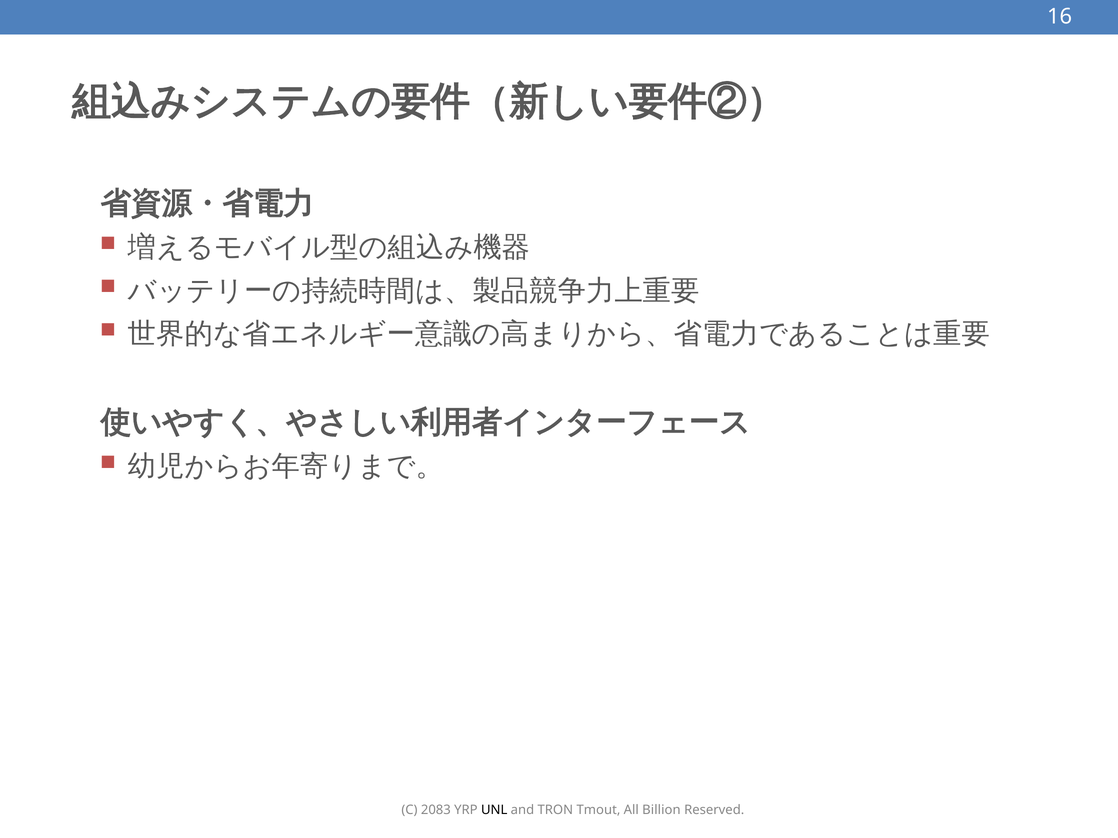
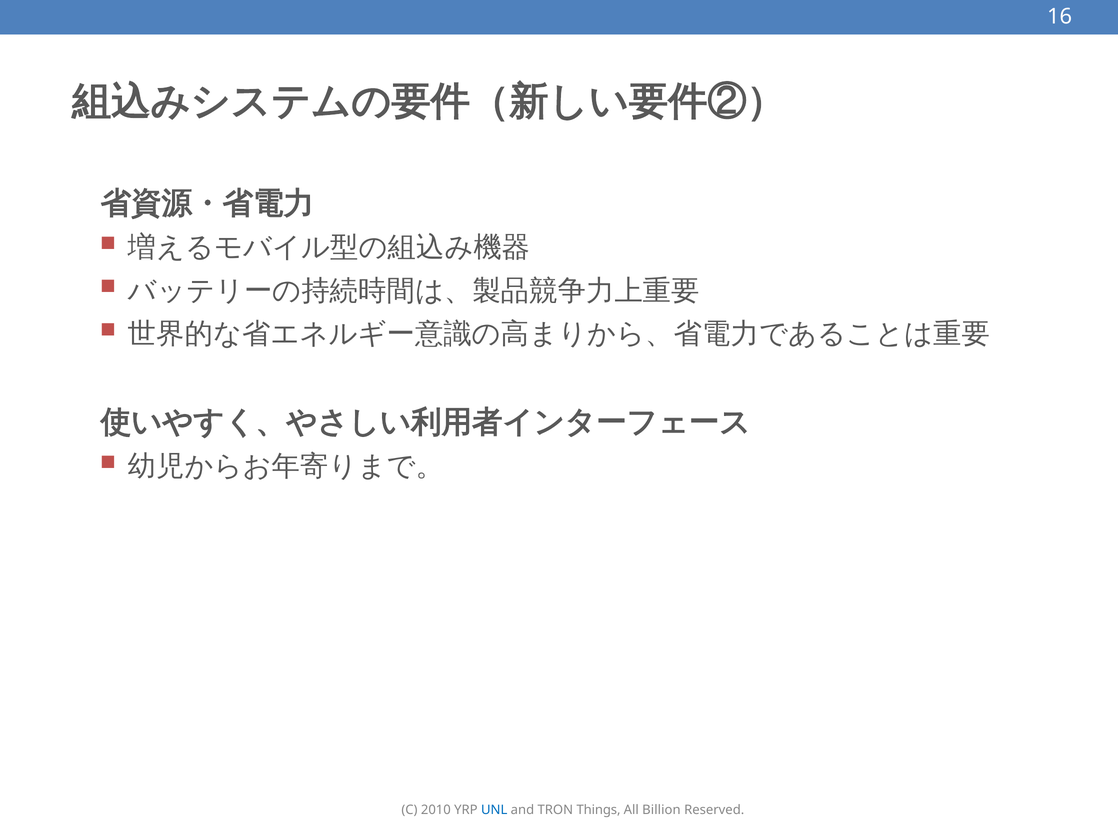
2083: 2083 -> 2010 (436, 810)
UNL colour: black -> blue (494, 810)
Tmout: Tmout -> Things (599, 810)
